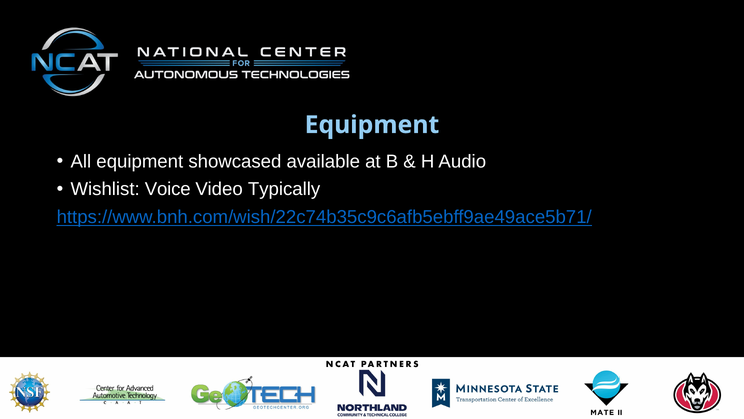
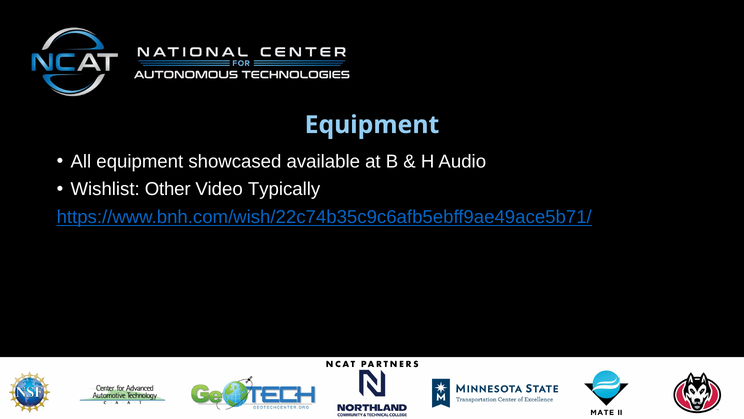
Voice: Voice -> Other (168, 189)
